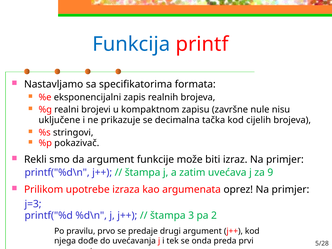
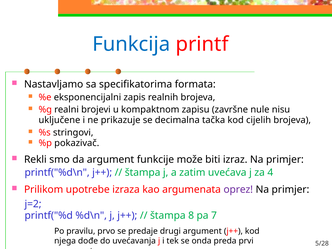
9: 9 -> 4 (270, 173)
oprez colour: black -> purple (238, 190)
j=3: j=3 -> j=2 (33, 204)
3: 3 -> 8 (191, 216)
2: 2 -> 7 (214, 216)
